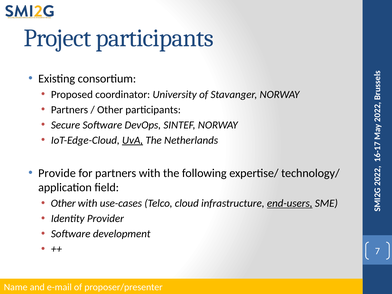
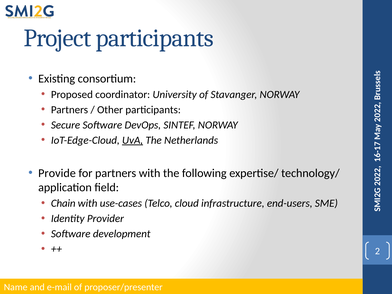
Other: Other -> Chain (63, 203)
end-users underline: present -> none (290, 203)
7: 7 -> 2 (377, 251)
